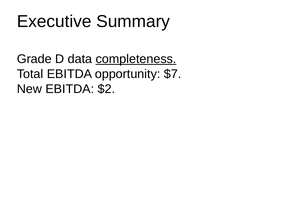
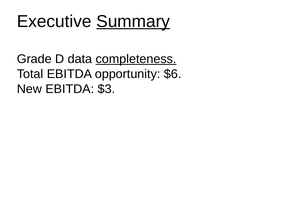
Summary underline: none -> present (133, 21)
$7: $7 -> $6 (173, 74)
$2: $2 -> $3 (106, 89)
